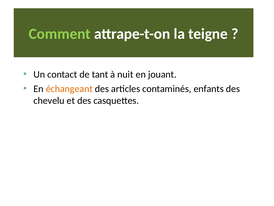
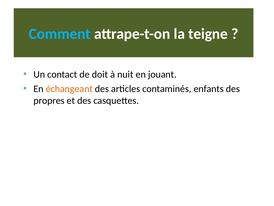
Comment colour: light green -> light blue (60, 34)
tant: tant -> doit (100, 74)
chevelu: chevelu -> propres (49, 100)
